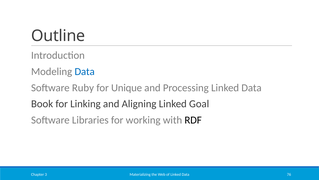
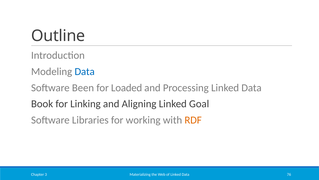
Ruby: Ruby -> Been (83, 87)
Unique: Unique -> Loaded (127, 87)
RDF colour: black -> orange (193, 120)
